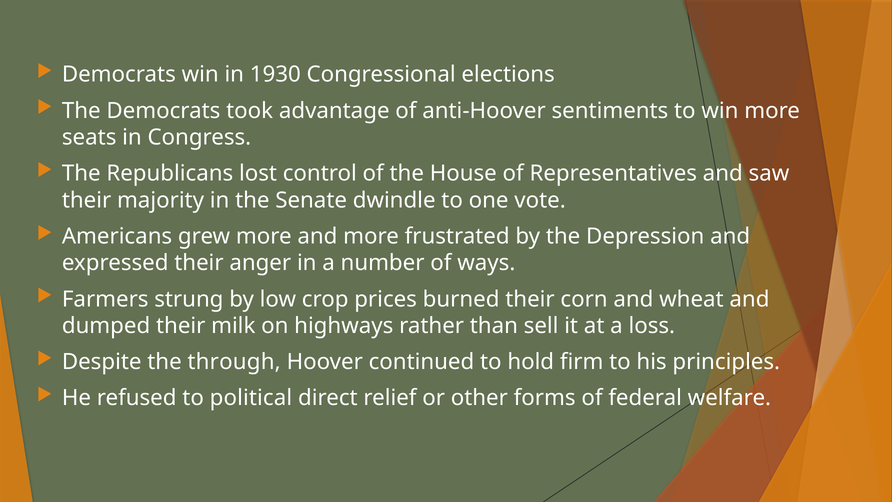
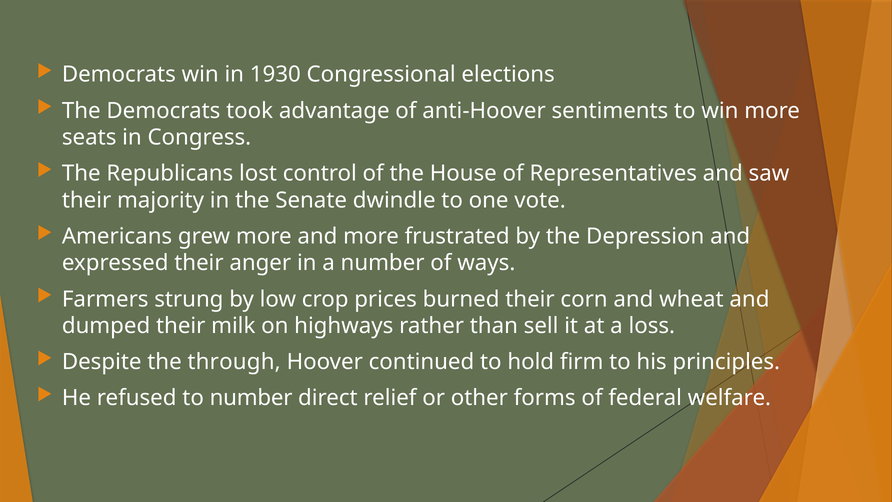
to political: political -> number (251, 398)
